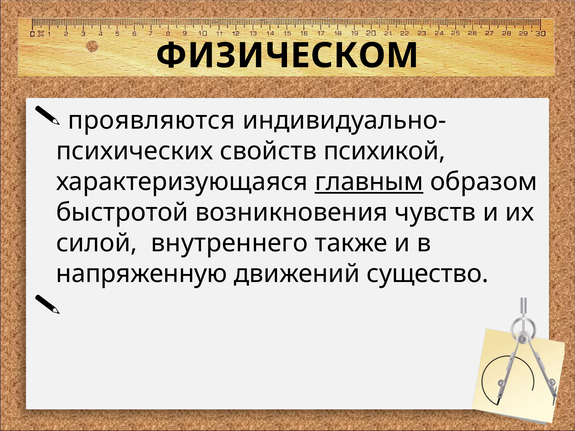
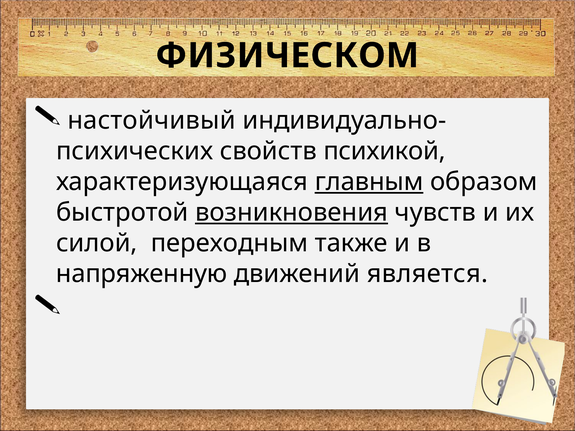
проявляются: проявляются -> настойчивый (151, 121)
возникновения underline: none -> present (291, 213)
внутреннего: внутреннего -> переходным (229, 243)
существо: существо -> является (427, 274)
